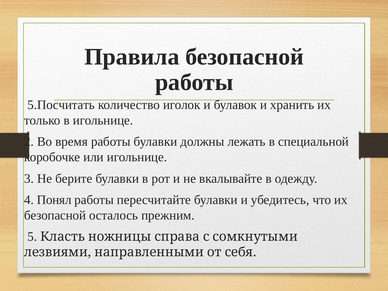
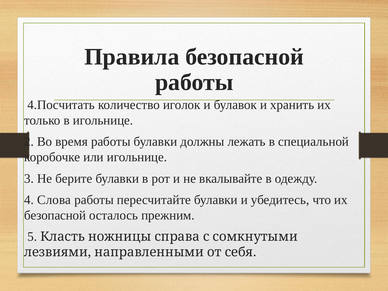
5.Посчитать: 5.Посчитать -> 4.Посчитать (61, 105)
Понял: Понял -> Слова (54, 200)
